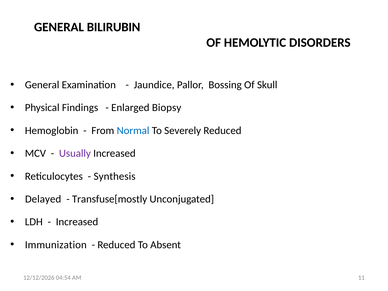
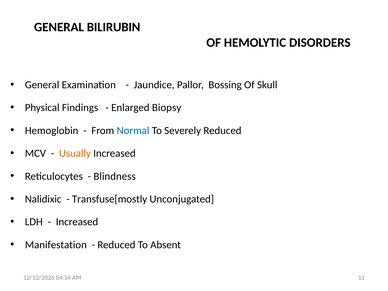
Usually colour: purple -> orange (75, 153)
Synthesis: Synthesis -> Blindness (115, 176)
Delayed: Delayed -> Nalidixic (43, 199)
Immunization: Immunization -> Manifestation (56, 245)
